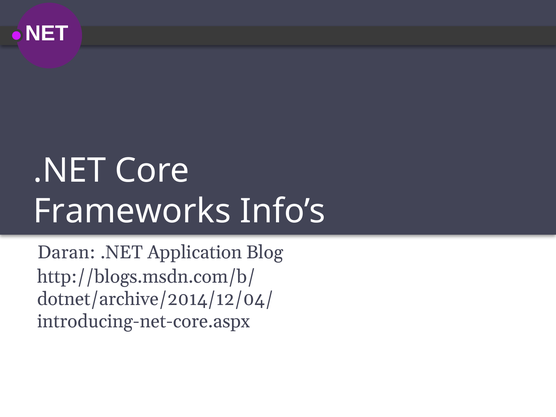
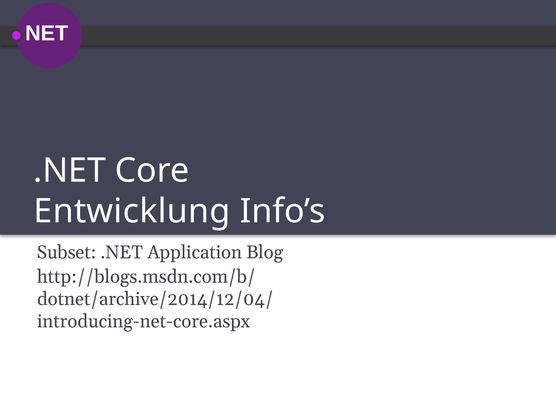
Frameworks: Frameworks -> Entwicklung (132, 211)
Daran: Daran -> Subset (67, 252)
